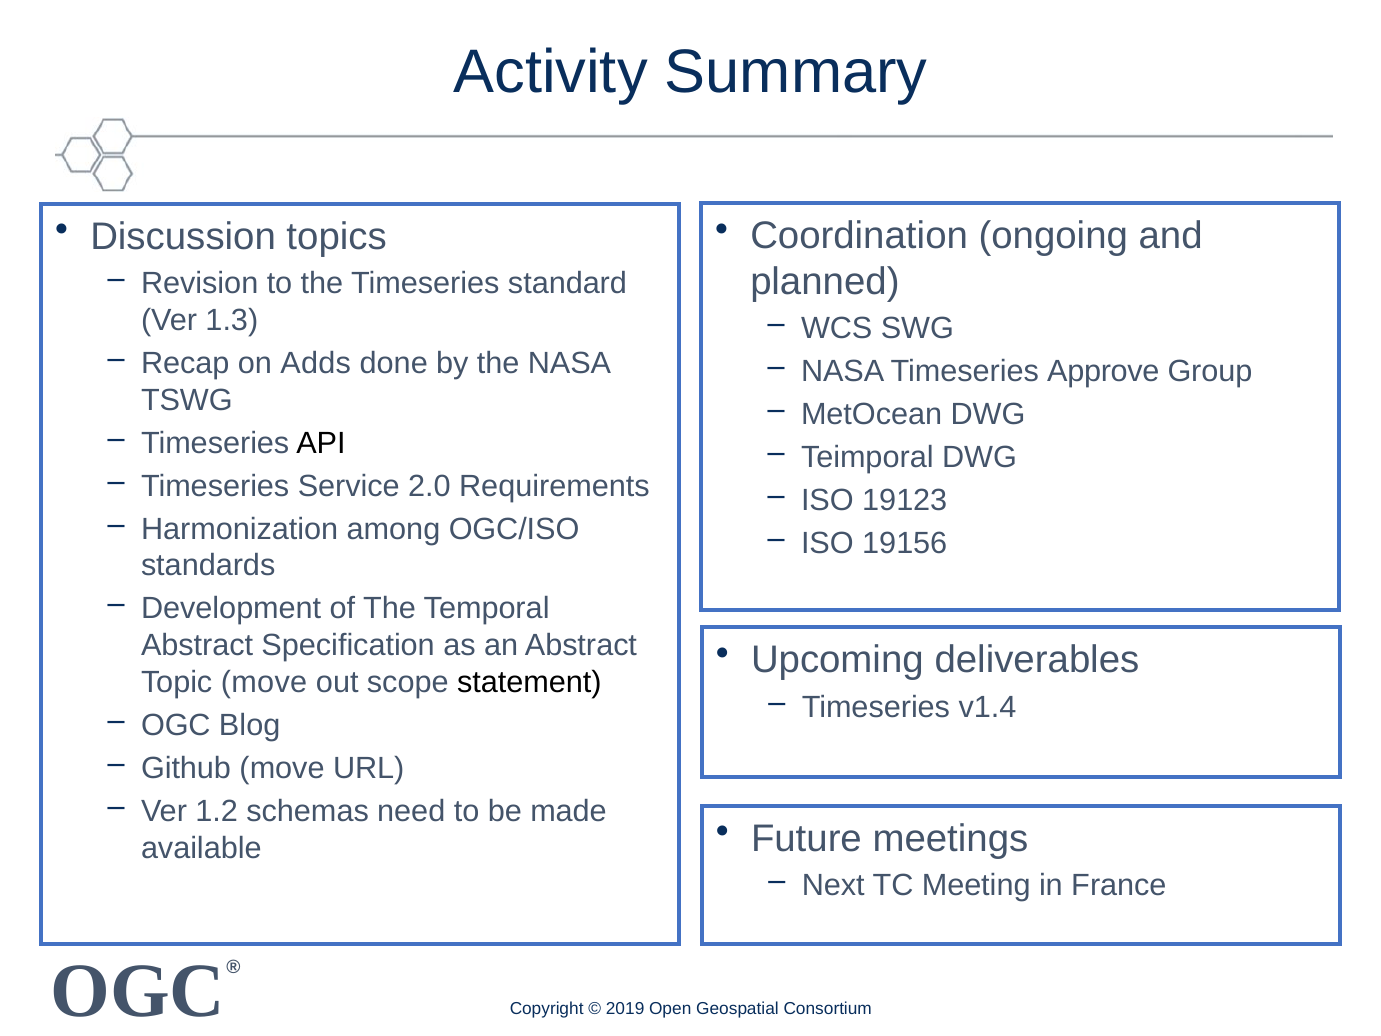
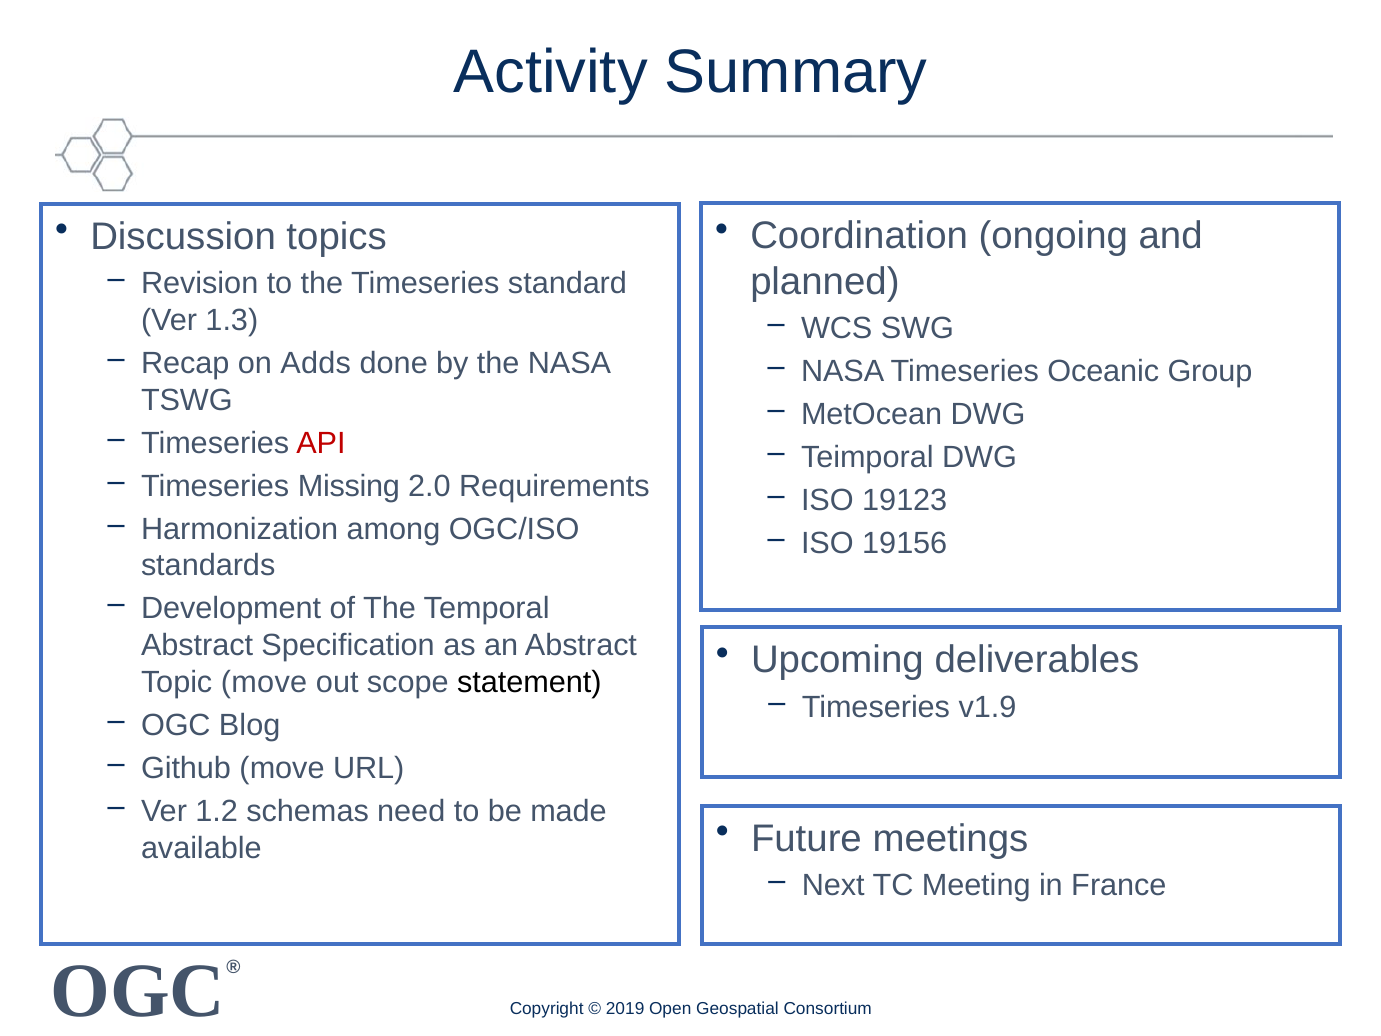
Approve: Approve -> Oceanic (1103, 372)
API colour: black -> red (321, 443)
Service: Service -> Missing (349, 486)
v1.4: v1.4 -> v1.9 (987, 707)
